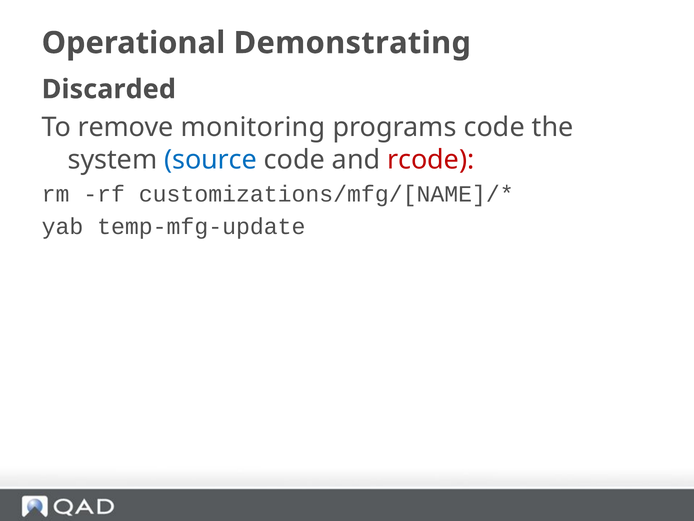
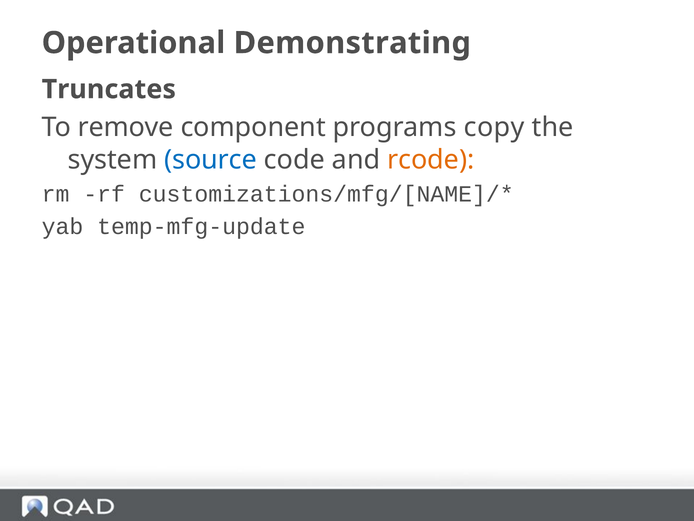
Discarded: Discarded -> Truncates (109, 89)
monitoring: monitoring -> component (253, 127)
programs code: code -> copy (494, 127)
rcode colour: red -> orange (431, 159)
